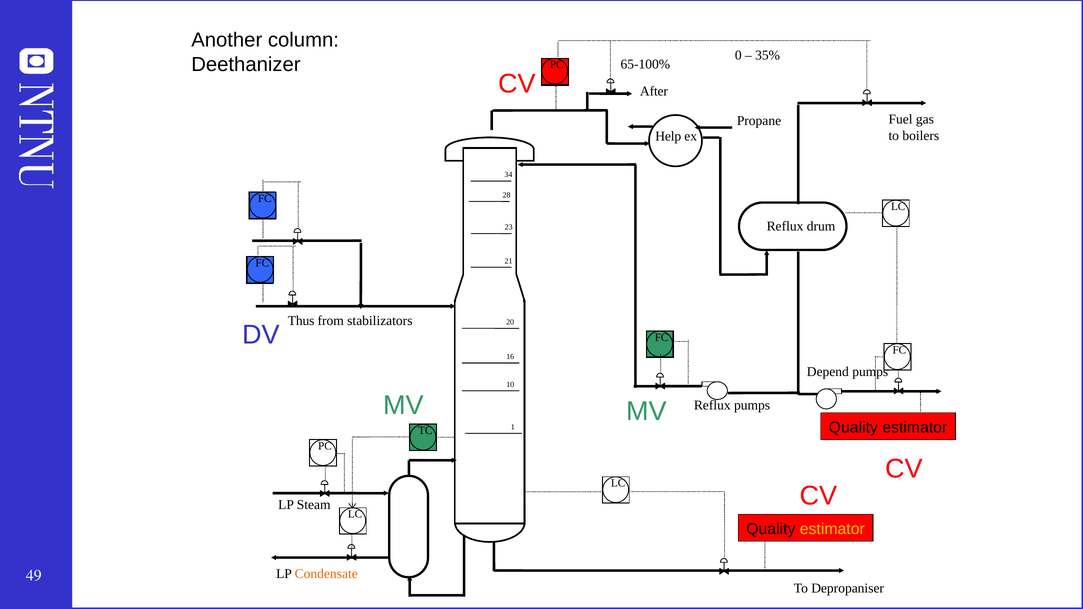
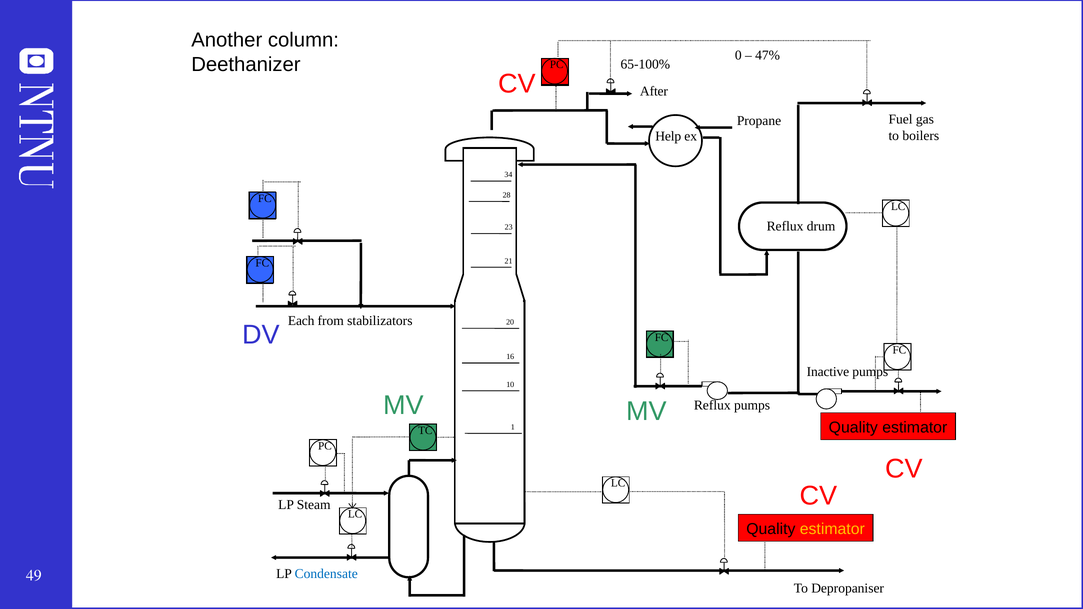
35%: 35% -> 47% (768, 55)
Thus: Thus -> Each (301, 321)
Depend: Depend -> Inactive (828, 372)
Condensate colour: orange -> blue (326, 574)
